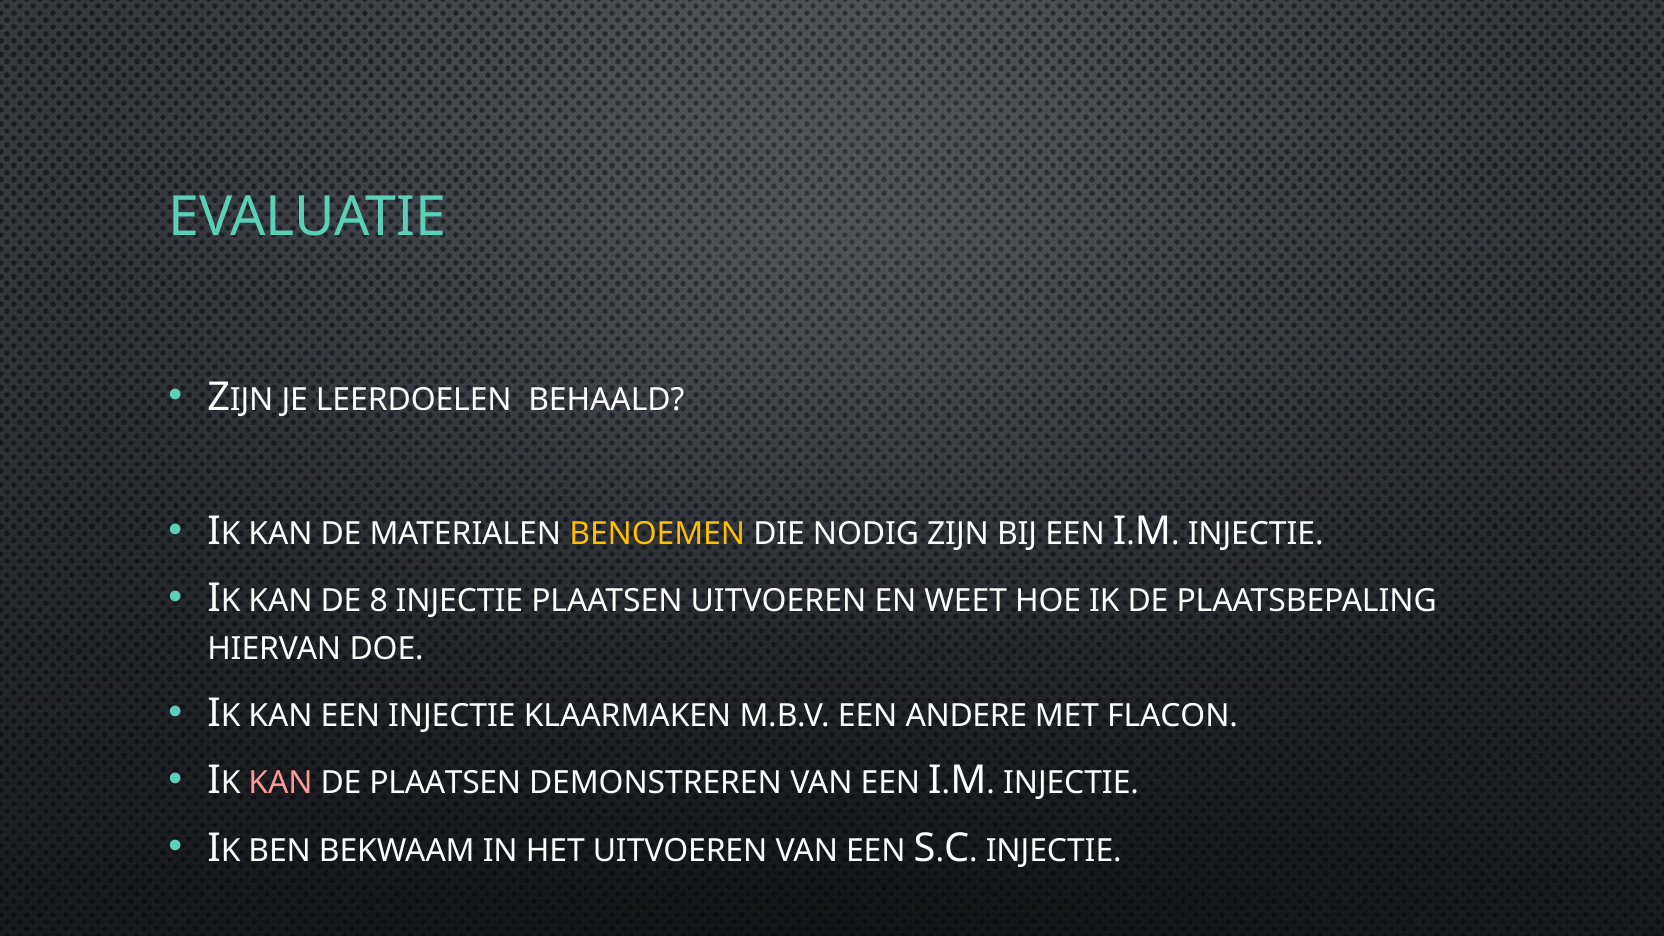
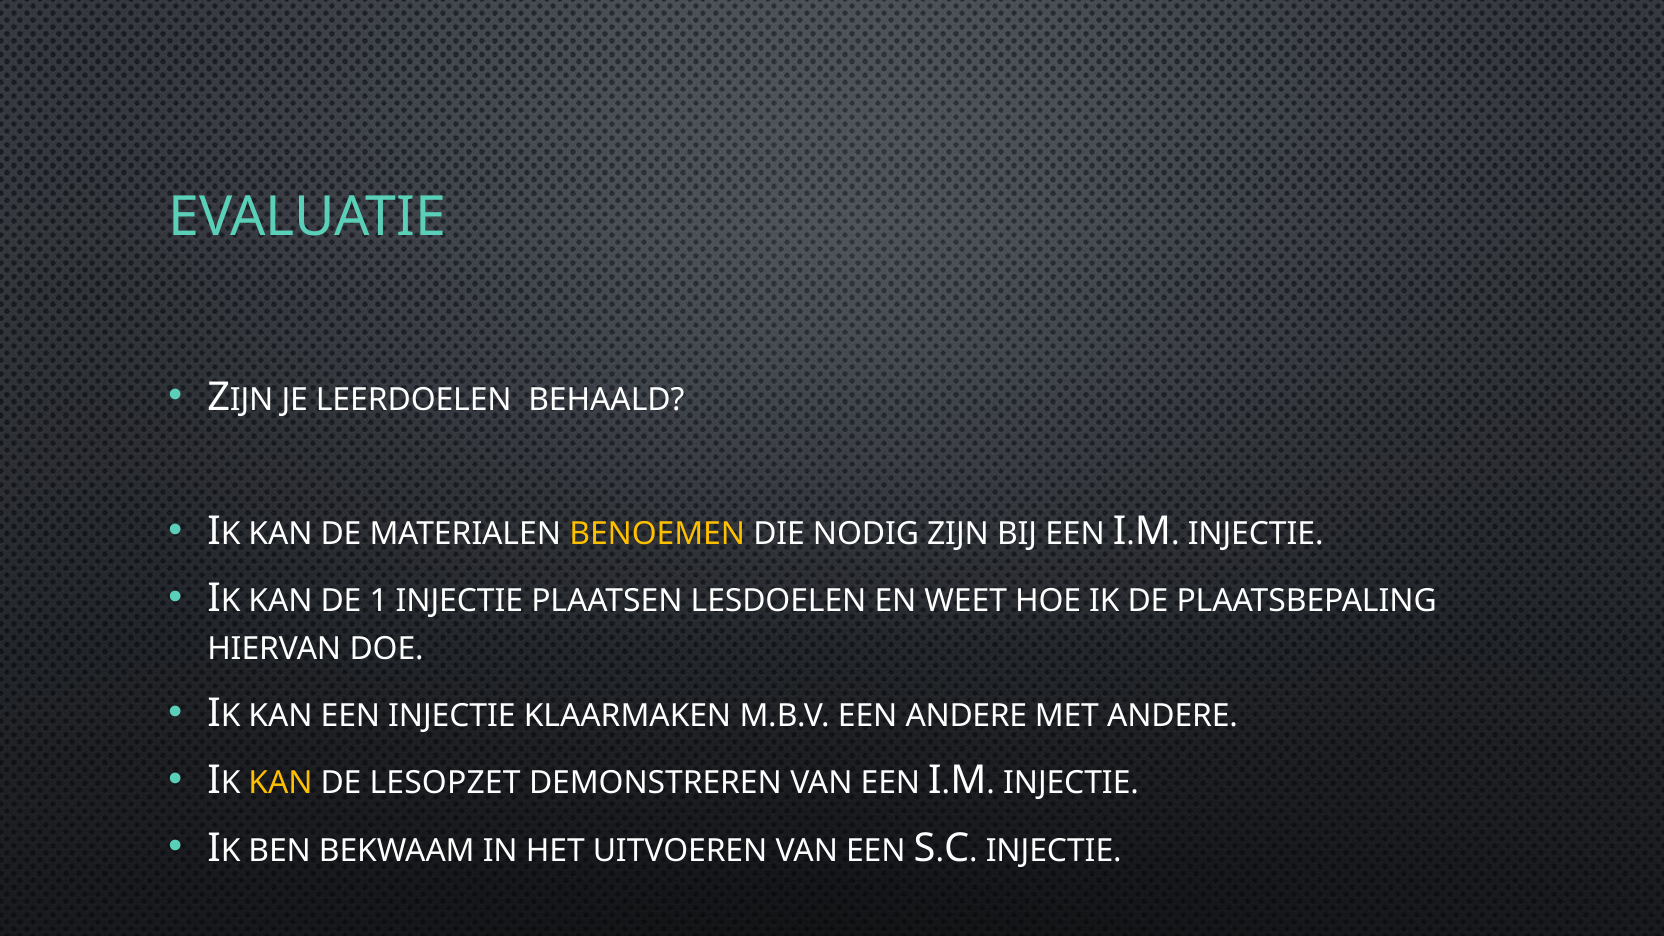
8: 8 -> 1 (379, 601)
PLAATSEN UITVOEREN: UITVOEREN -> LESDOELEN (779, 601)
MET FLACON: FLACON -> ANDERE (1173, 716)
KAN colour: pink -> yellow (281, 783)
DE PLAATSEN: PLAATSEN -> LESOPZET (445, 783)
